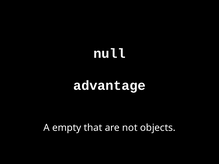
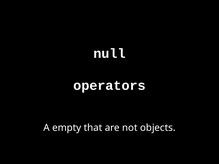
advantage: advantage -> operators (109, 86)
